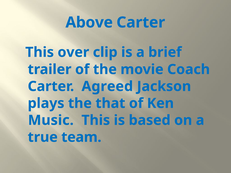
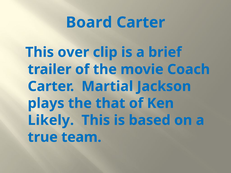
Above: Above -> Board (89, 22)
Agreed: Agreed -> Martial (107, 86)
Music: Music -> Likely (51, 120)
